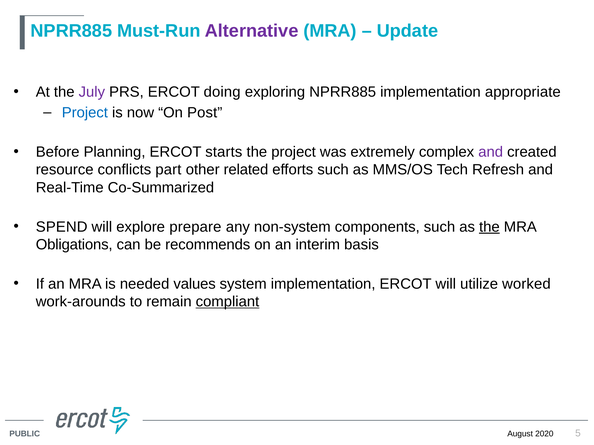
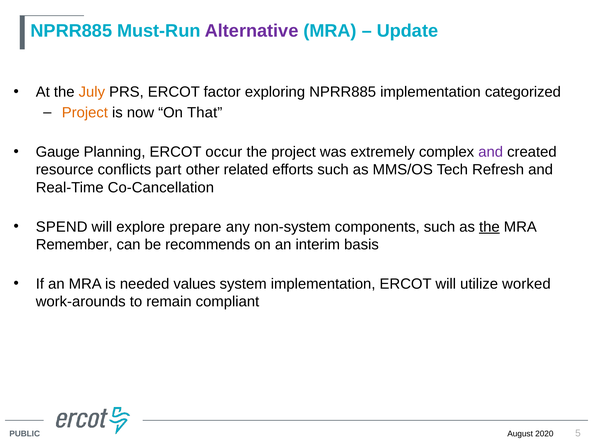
July colour: purple -> orange (92, 92)
doing: doing -> factor (222, 92)
appropriate: appropriate -> categorized (523, 92)
Project colour: blue -> orange (85, 113)
Post: Post -> That (205, 113)
Before: Before -> Gauge (58, 152)
starts: starts -> occur (224, 152)
Co-Summarized: Co-Summarized -> Co-Cancellation (161, 188)
Obligations: Obligations -> Remember (74, 245)
compliant underline: present -> none (227, 302)
